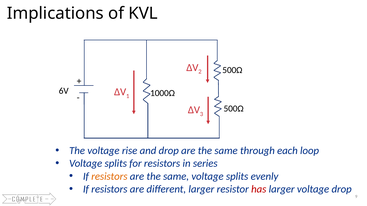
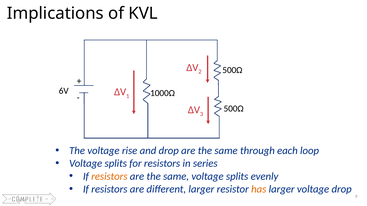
has colour: red -> orange (259, 190)
